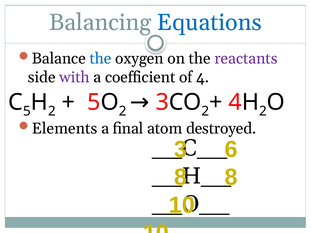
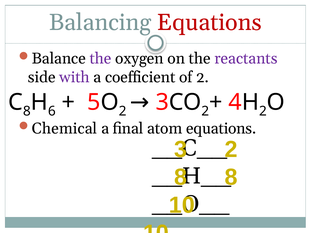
Equations colour: blue -> red (209, 22)
the colour: blue -> purple (101, 59)
of 4: 4 -> 2 (203, 77)
5: 5 -> 8 (27, 111)
2: 2 -> 6 (52, 111)
Elements: Elements -> Chemical (65, 129)
atom destroyed: destroyed -> equations (221, 129)
6: 6 -> 2 (231, 150)
